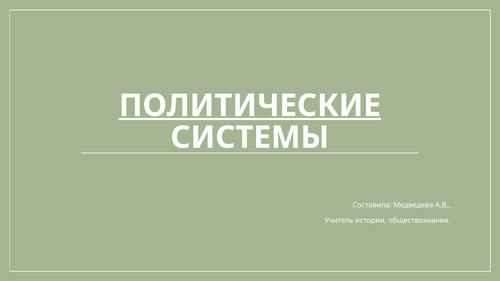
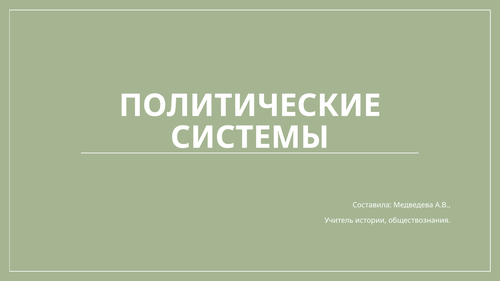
ПОЛИТИЧЕСКИЕ underline: present -> none (250, 106)
